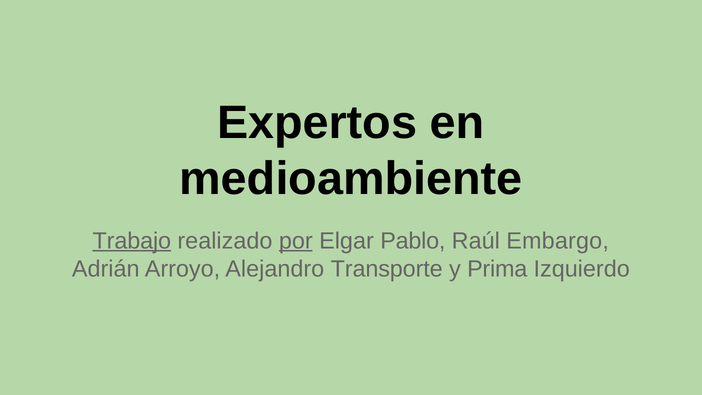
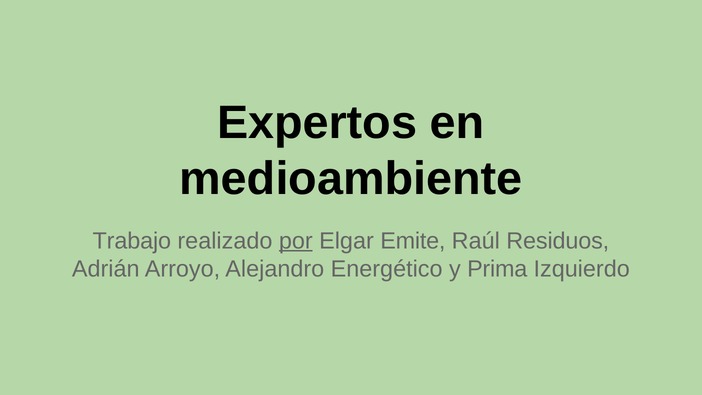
Trabajo underline: present -> none (132, 241)
Pablo: Pablo -> Emite (413, 241)
Embargo: Embargo -> Residuos (558, 241)
Transporte: Transporte -> Energético (387, 269)
